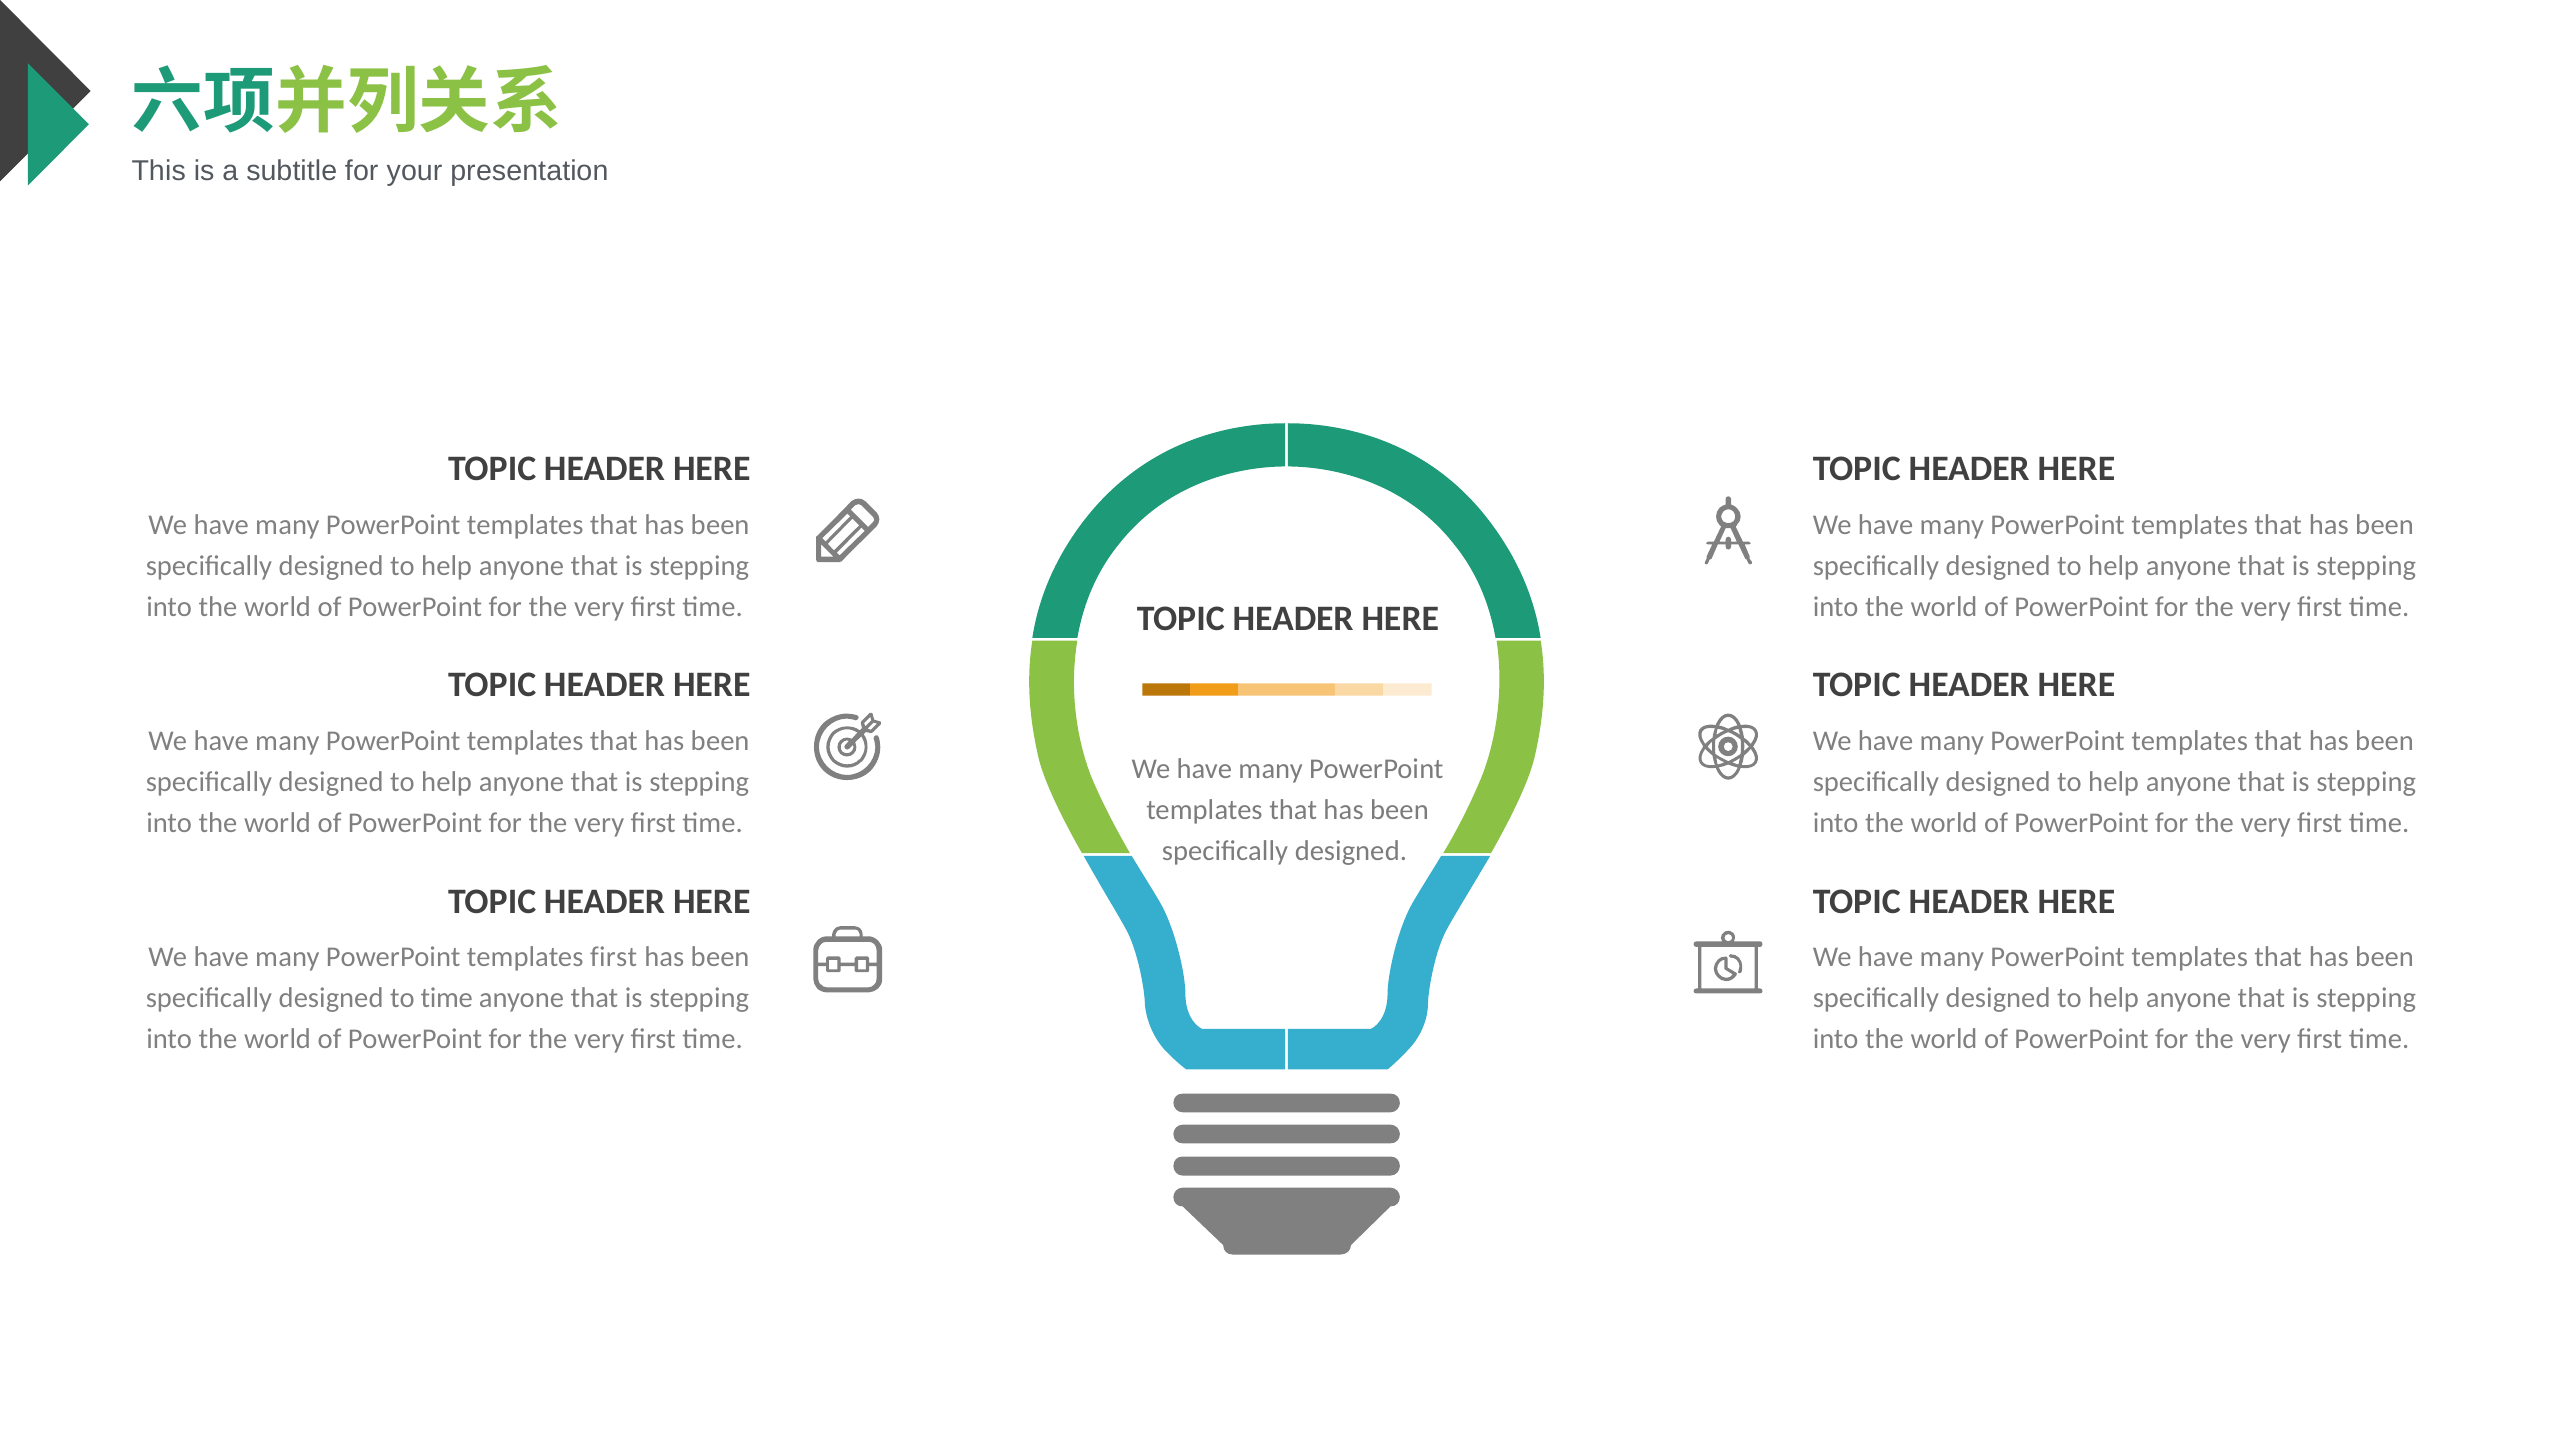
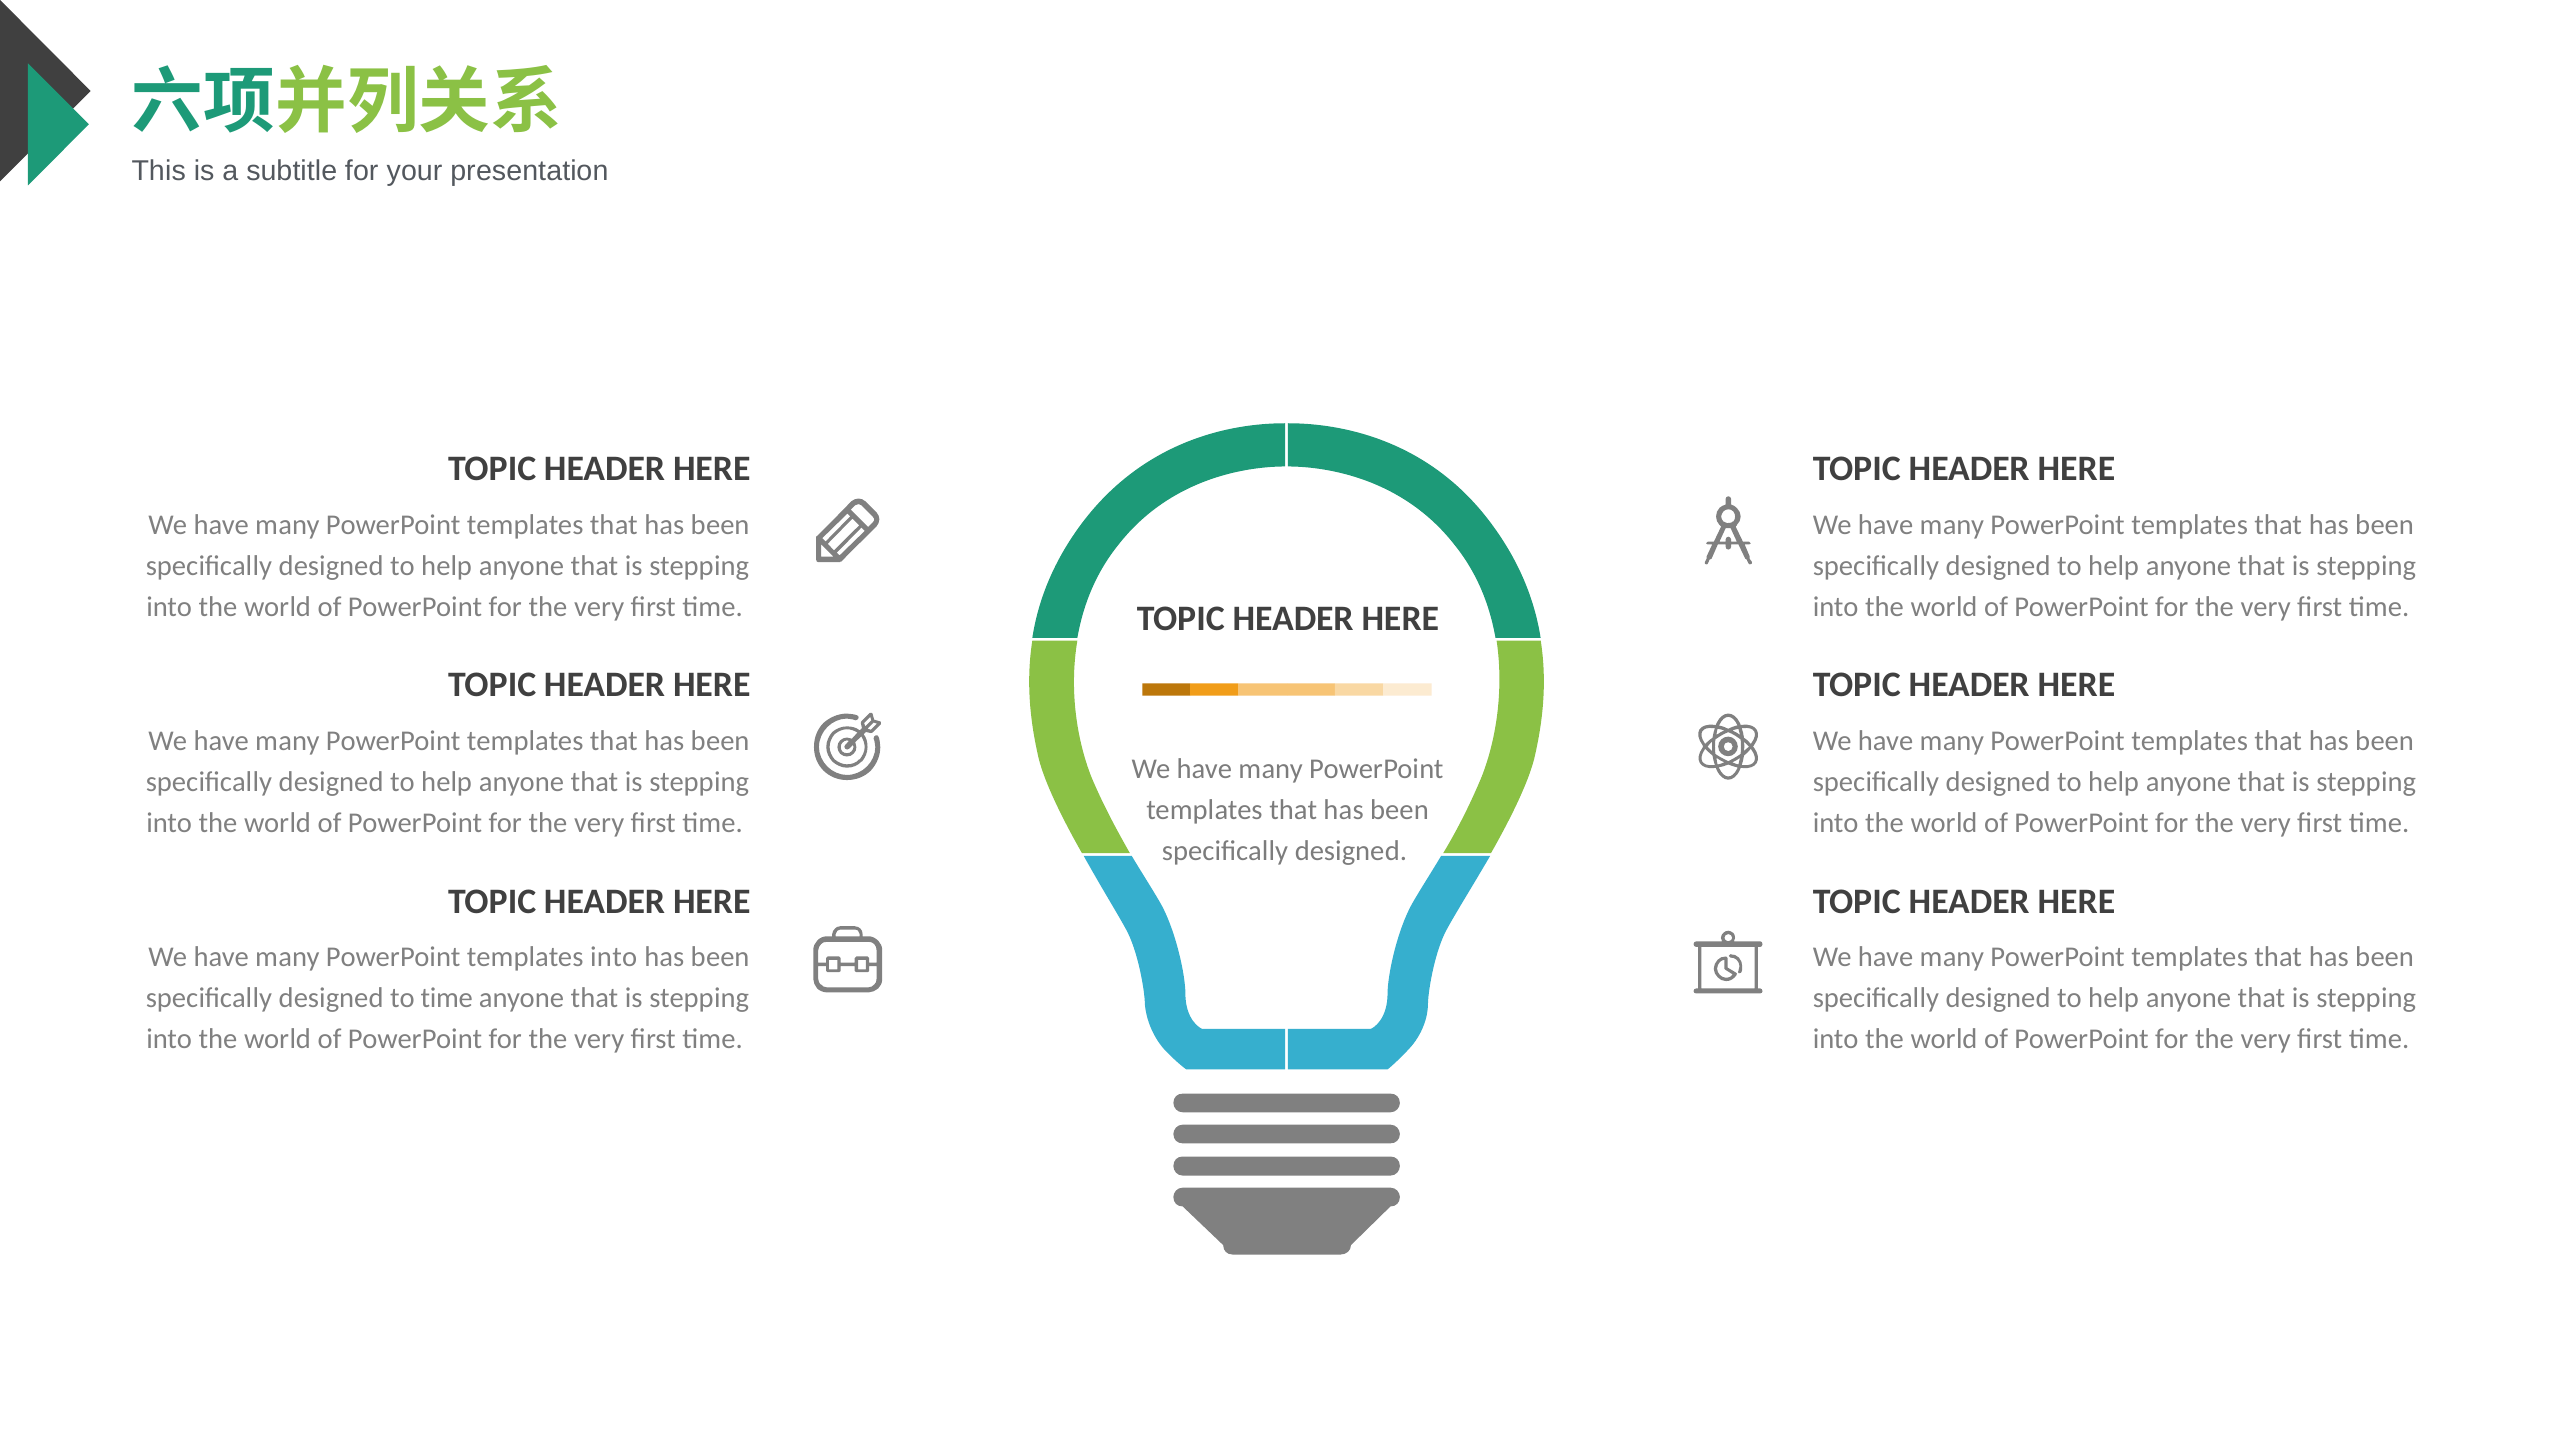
templates first: first -> into (614, 957)
